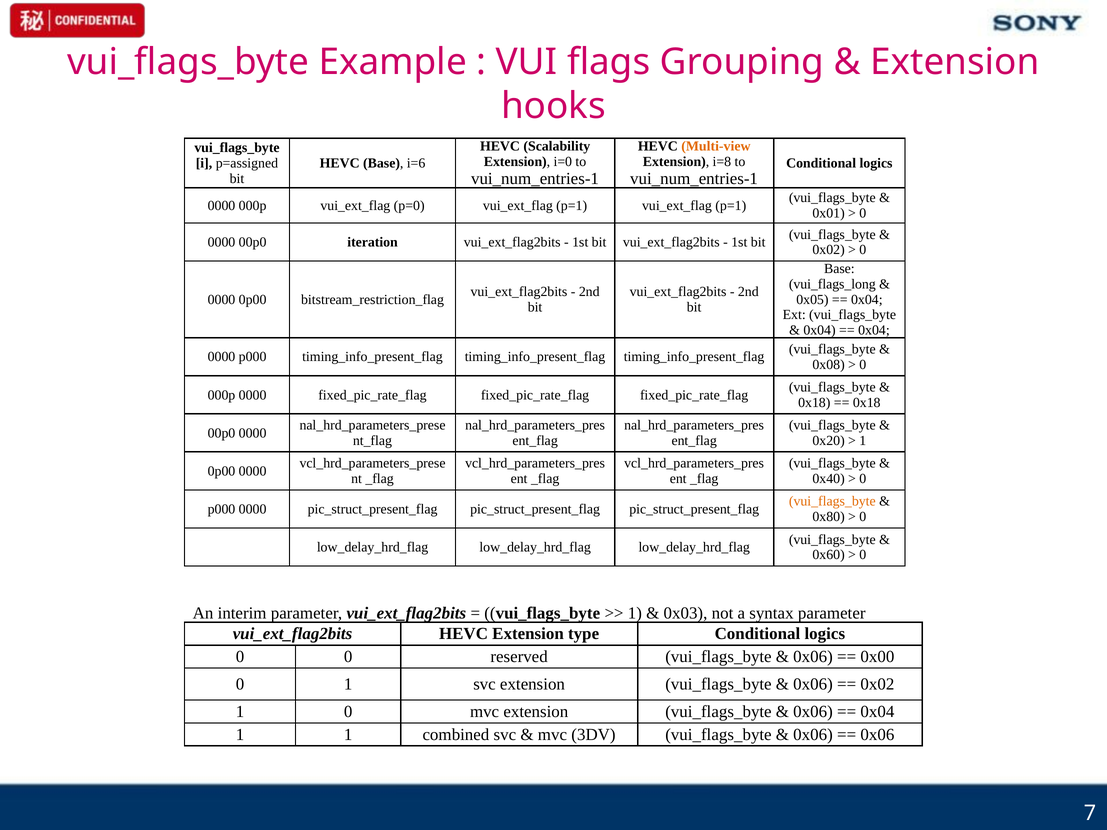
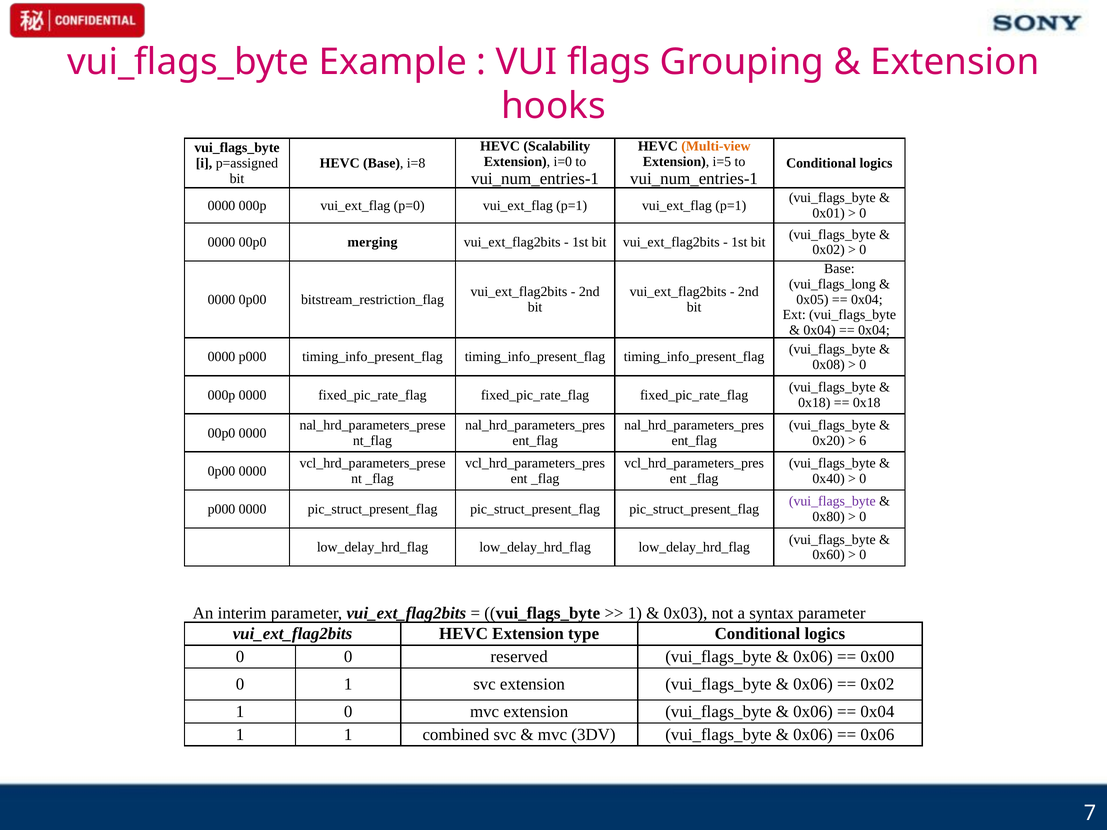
i=8: i=8 -> i=5 (722, 162)
i=6: i=6 -> i=8 (416, 163)
iteration: iteration -> merging (372, 242)
1: 1 -> 6 (863, 441)
vui_flags_byte colour: orange -> purple (832, 502)
